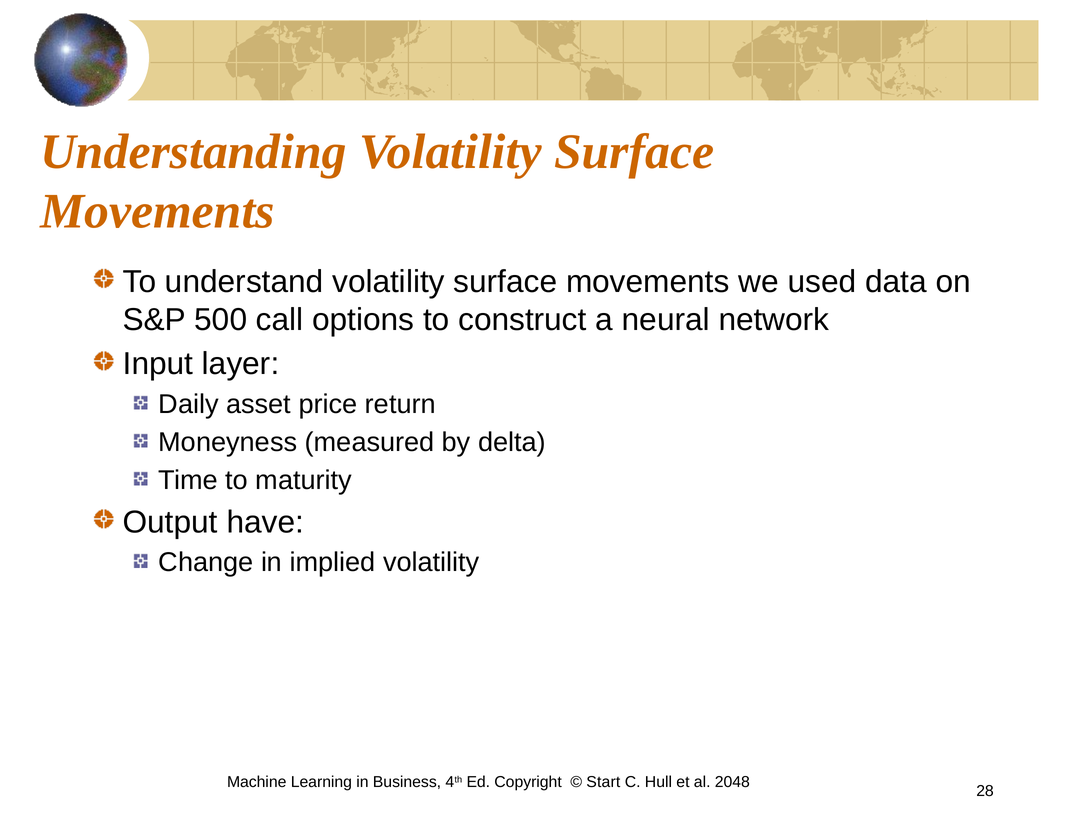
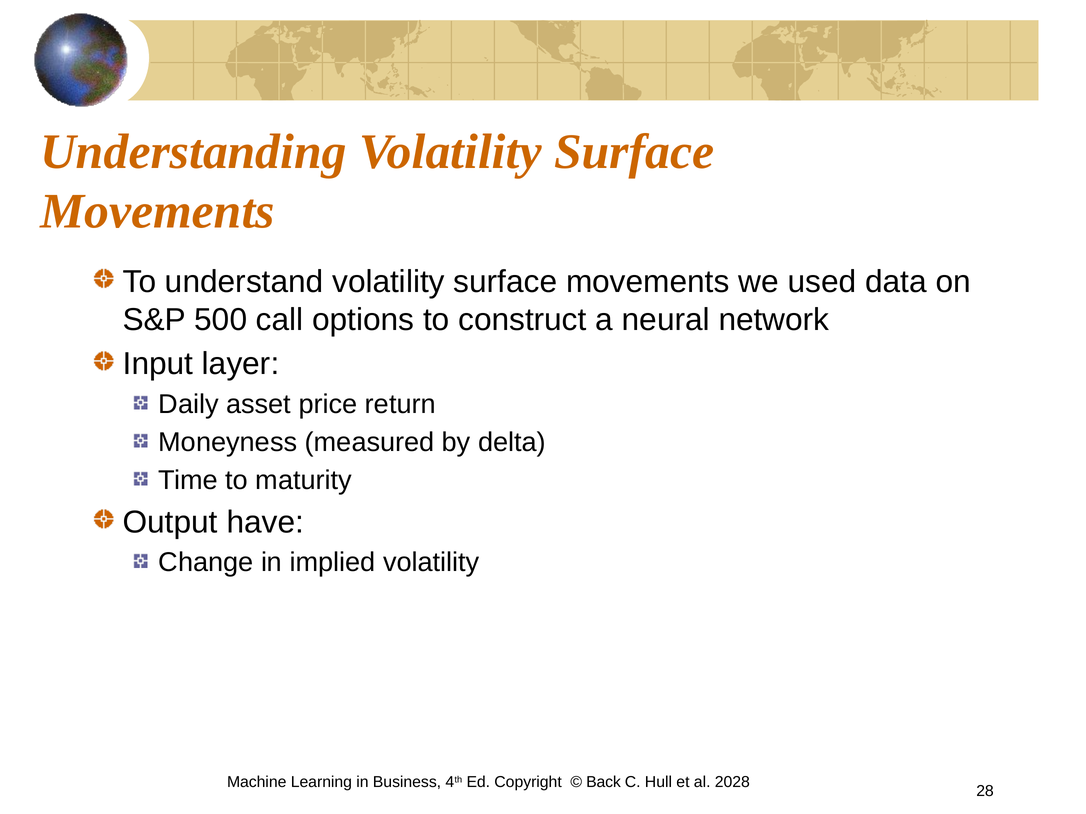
Start: Start -> Back (604, 783)
2048: 2048 -> 2028 (732, 783)
